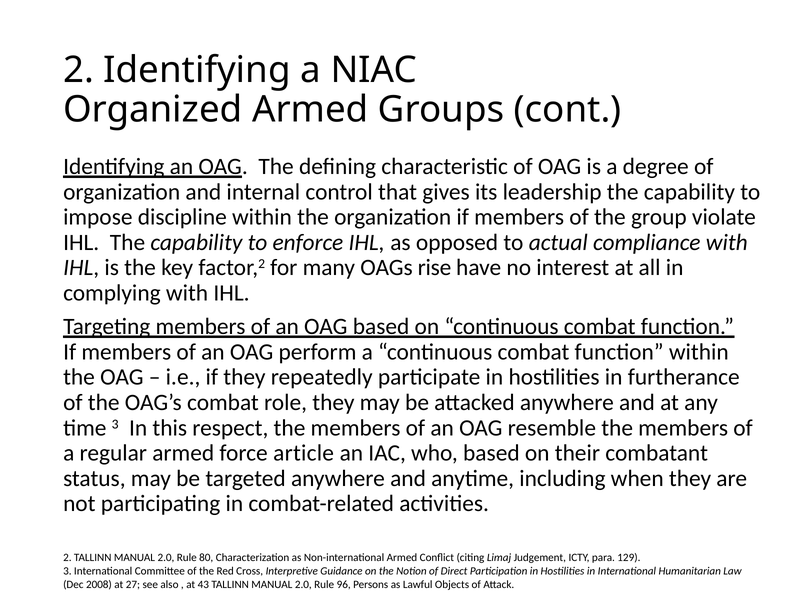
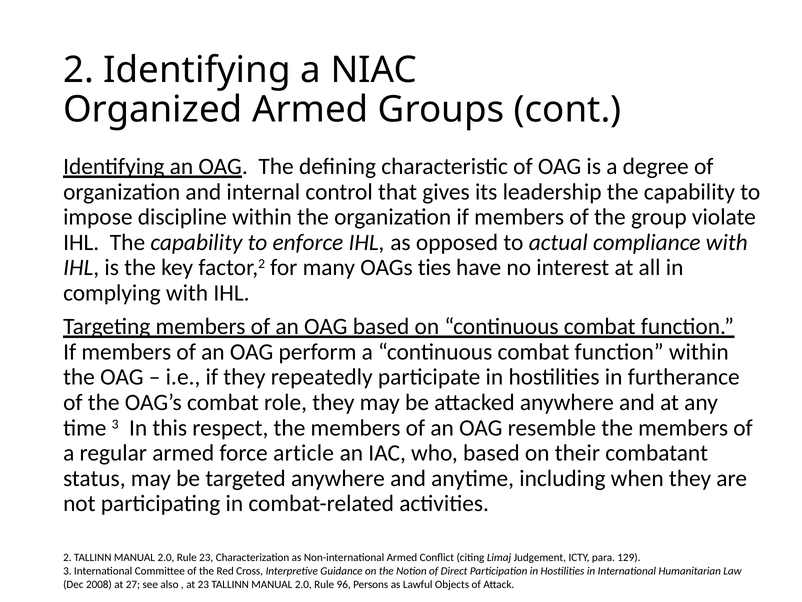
rise: rise -> ties (434, 268)
Rule 80: 80 -> 23 (206, 557)
at 43: 43 -> 23 (203, 584)
